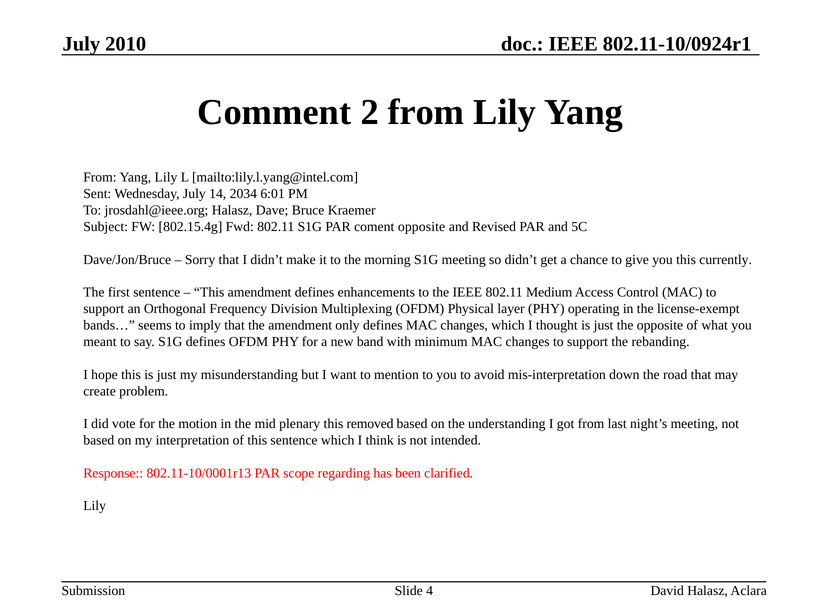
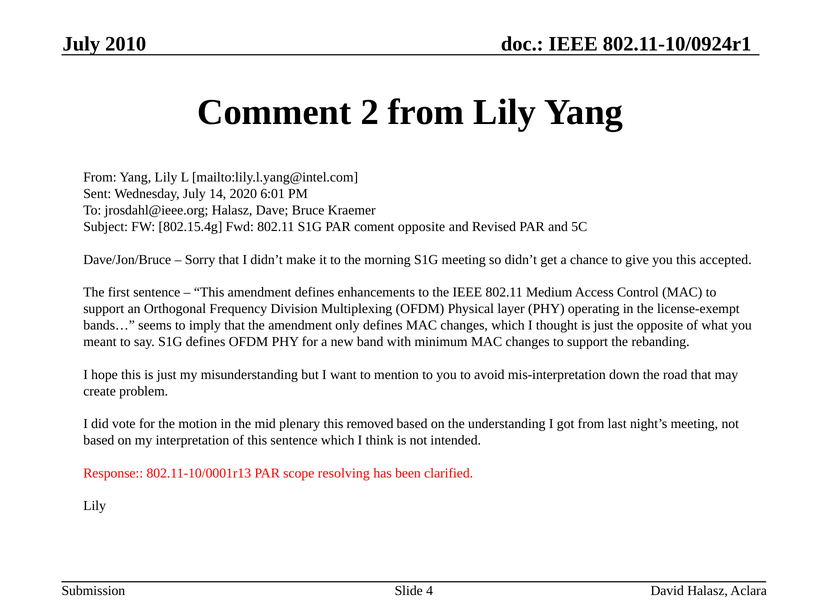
2034: 2034 -> 2020 (243, 194)
currently: currently -> accepted (726, 259)
regarding: regarding -> resolving (344, 473)
